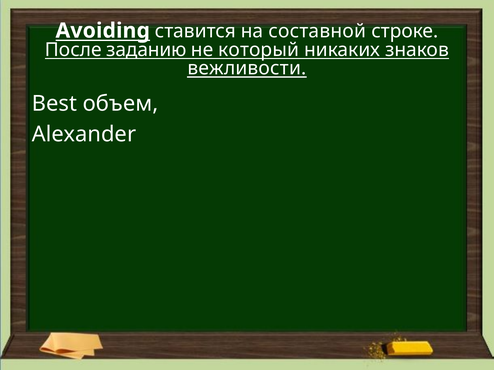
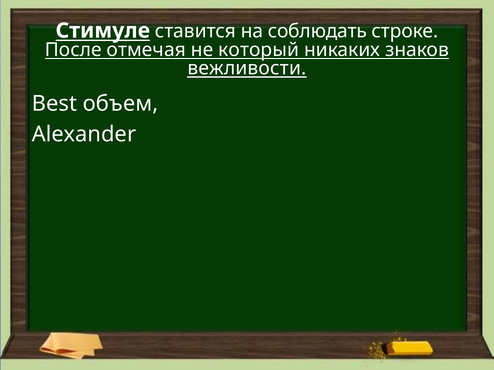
Avoiding: Avoiding -> Стимуле (103, 31)
составной: составной -> соблюдать (317, 31)
заданию: заданию -> отмечая (146, 50)
